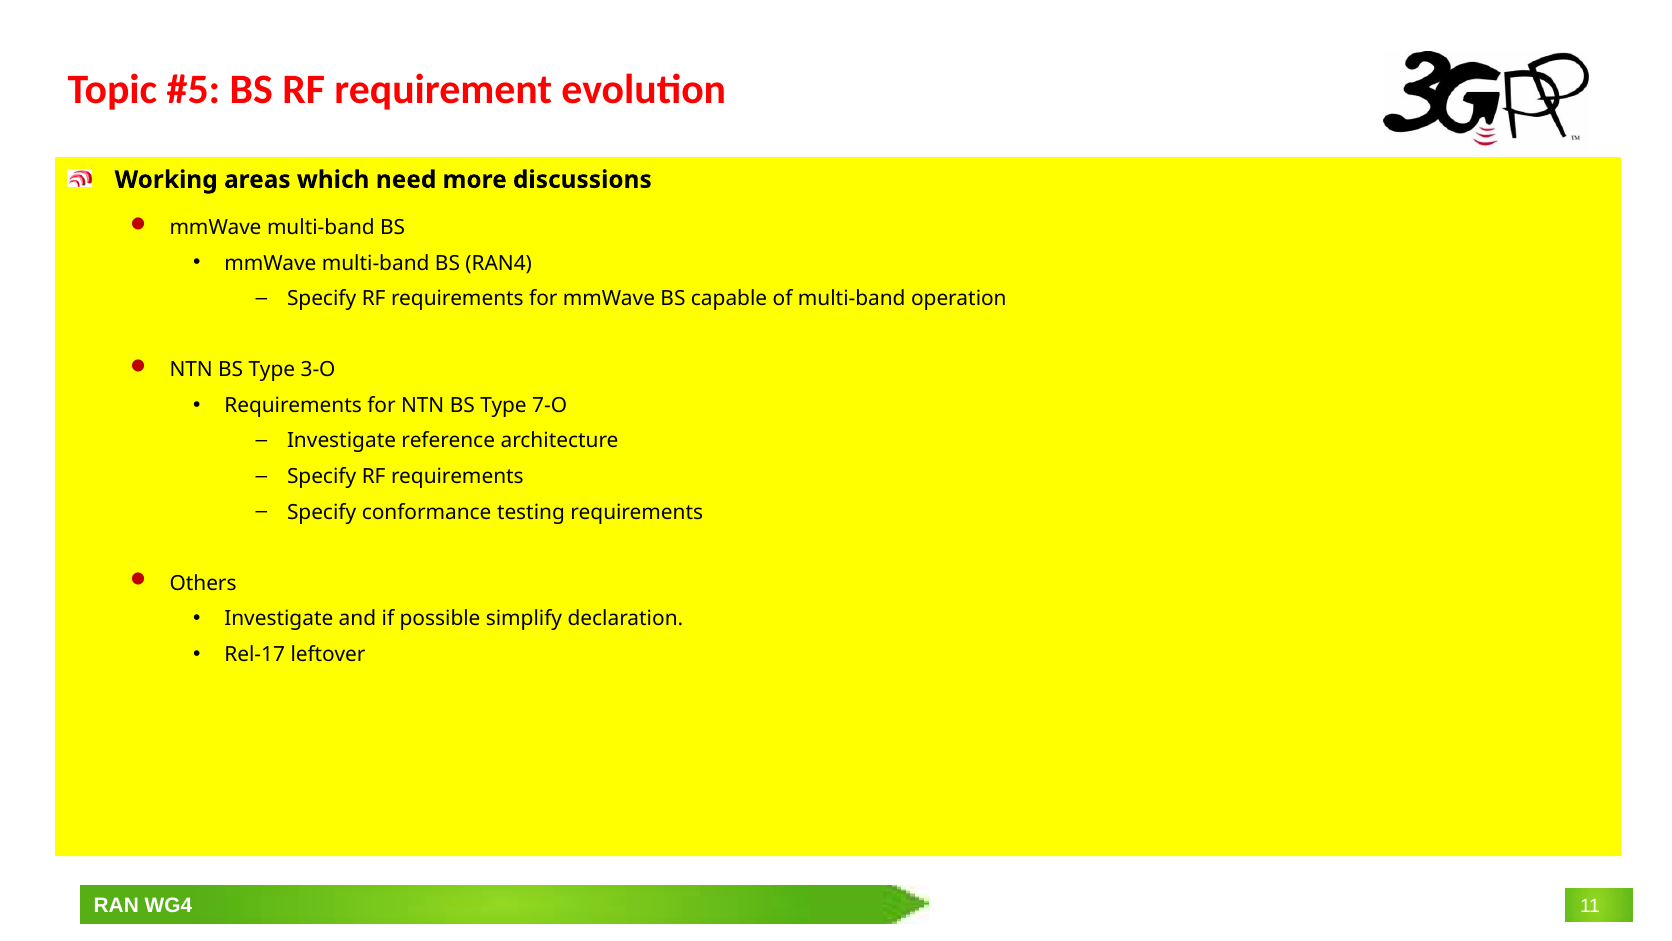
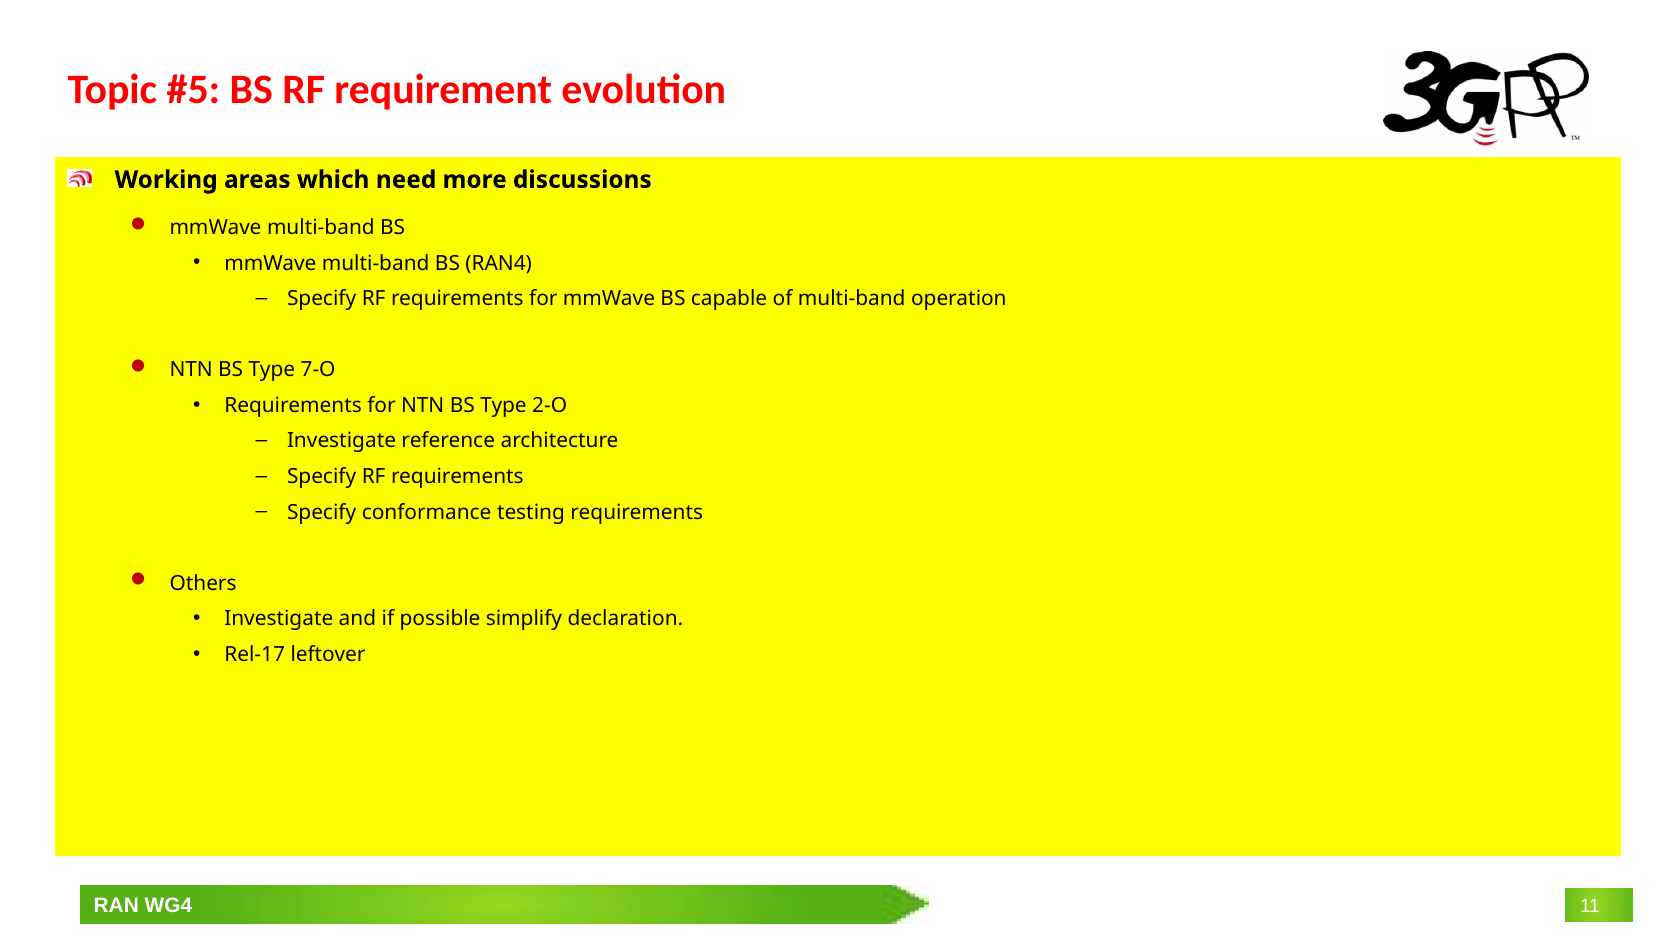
3-O: 3-O -> 7-O (318, 370)
7-O: 7-O -> 2-O (550, 405)
